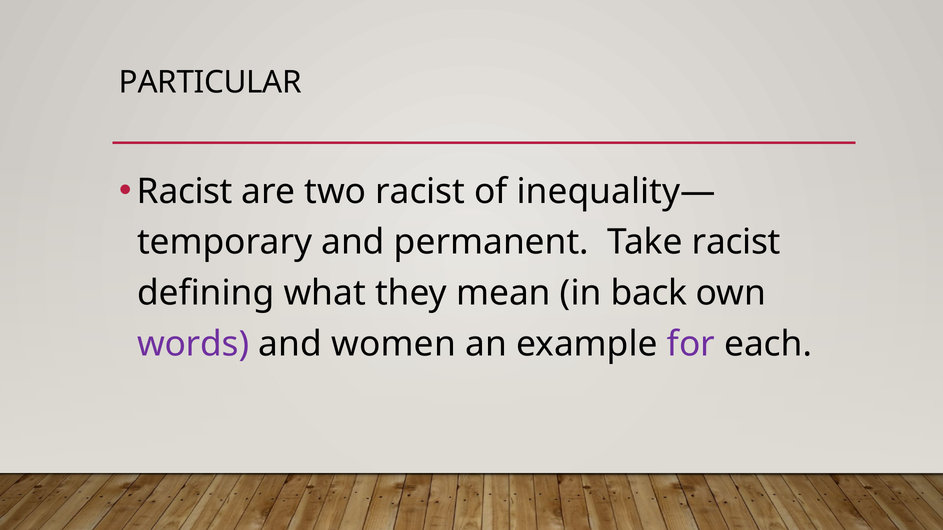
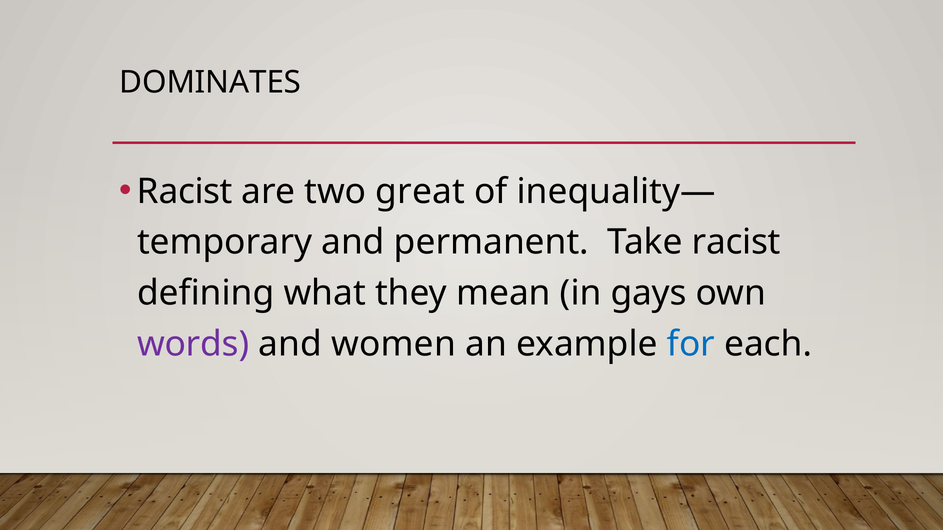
PARTICULAR: PARTICULAR -> DOMINATES (210, 83)
two racist: racist -> great (420, 192)
back: back -> gays (649, 293)
for colour: purple -> blue (691, 344)
